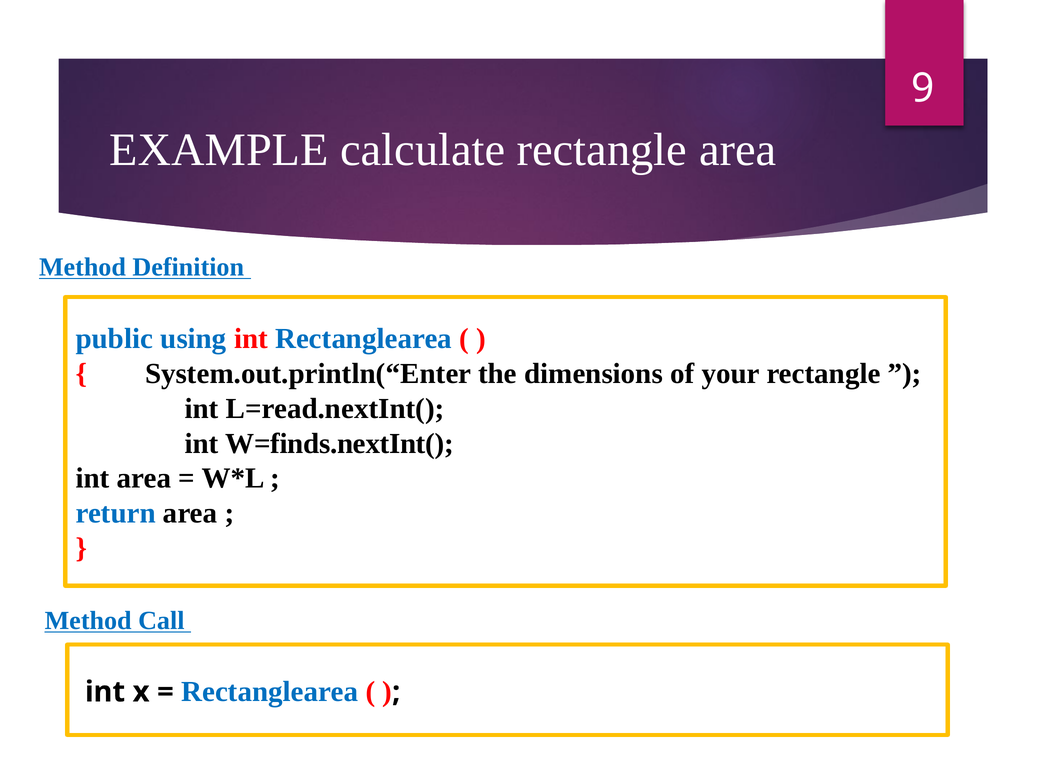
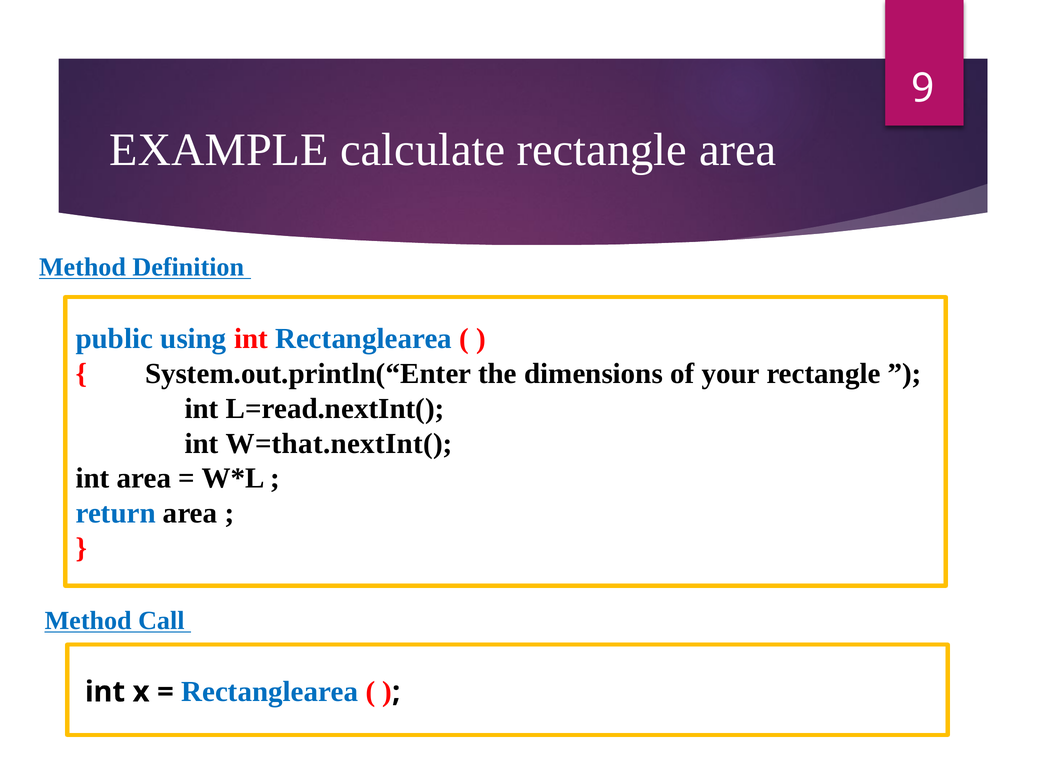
W=finds.nextInt(: W=finds.nextInt( -> W=that.nextInt( (339, 443)
